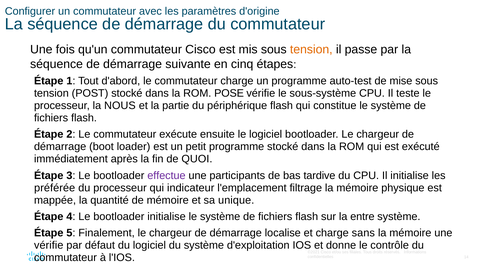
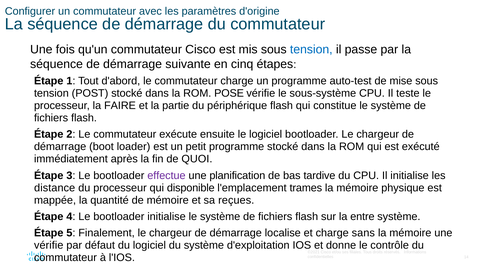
tension colour: orange -> blue (311, 50)
NOUS: NOUS -> FAIRE (120, 106)
participants: participants -> planification (237, 175)
préférée: préférée -> distance (55, 188)
indicateur: indicateur -> disponible (191, 188)
filtrage: filtrage -> trames (306, 188)
unique: unique -> reçues (236, 200)
